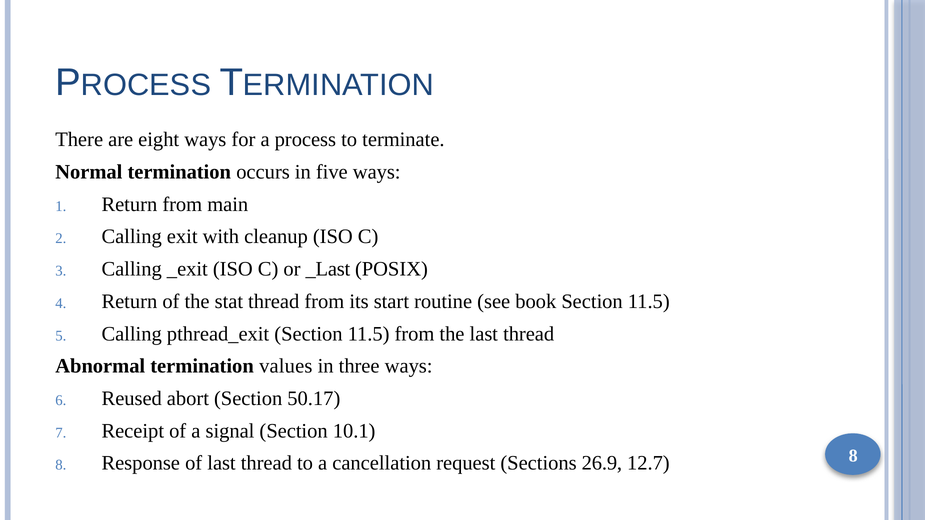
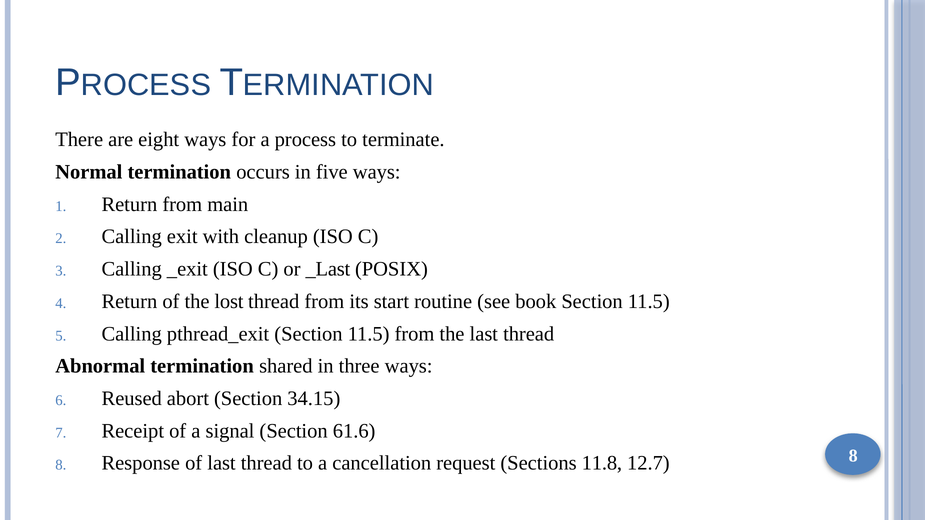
stat: stat -> lost (229, 302)
values: values -> shared (286, 366)
50.17: 50.17 -> 34.15 (314, 399)
10.1: 10.1 -> 61.6 (354, 431)
26.9: 26.9 -> 11.8 (602, 463)
